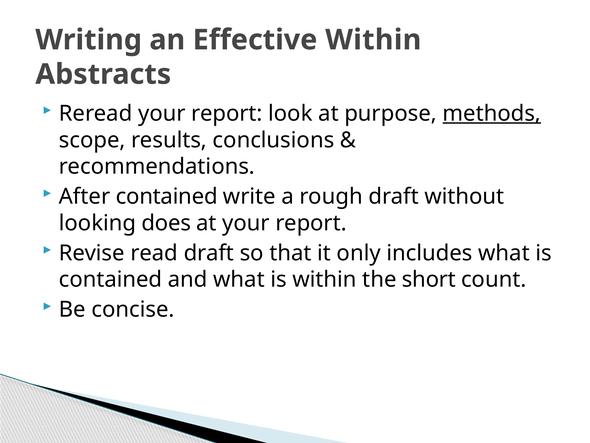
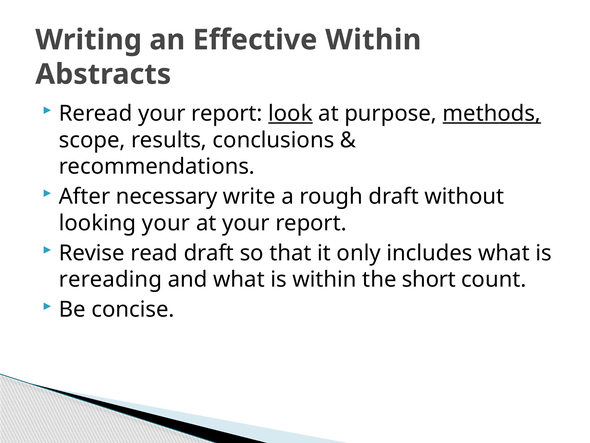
look underline: none -> present (290, 113)
After contained: contained -> necessary (167, 196)
looking does: does -> your (166, 223)
contained: contained -> rereading (110, 279)
